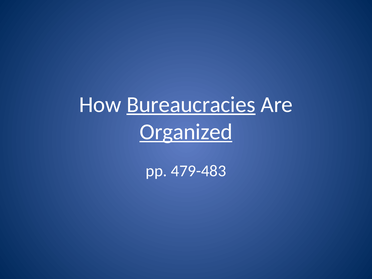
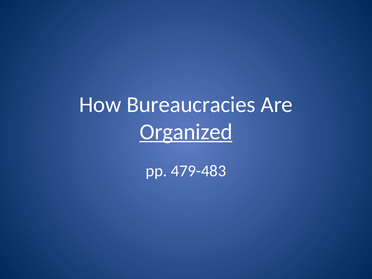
Bureaucracies underline: present -> none (191, 105)
